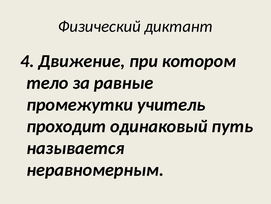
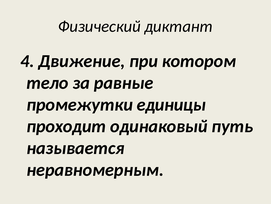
учитель: учитель -> единицы (171, 104)
